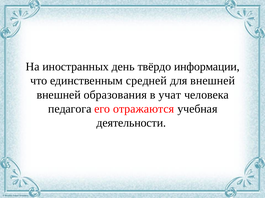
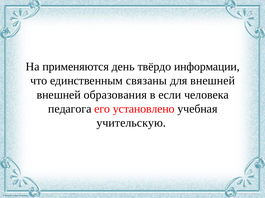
иностранных: иностранных -> применяются (76, 67)
средней: средней -> связаны (146, 81)
учат: учат -> если (170, 95)
отражаются: отражаются -> установлено (144, 109)
деятельности: деятельности -> учительскую (131, 123)
